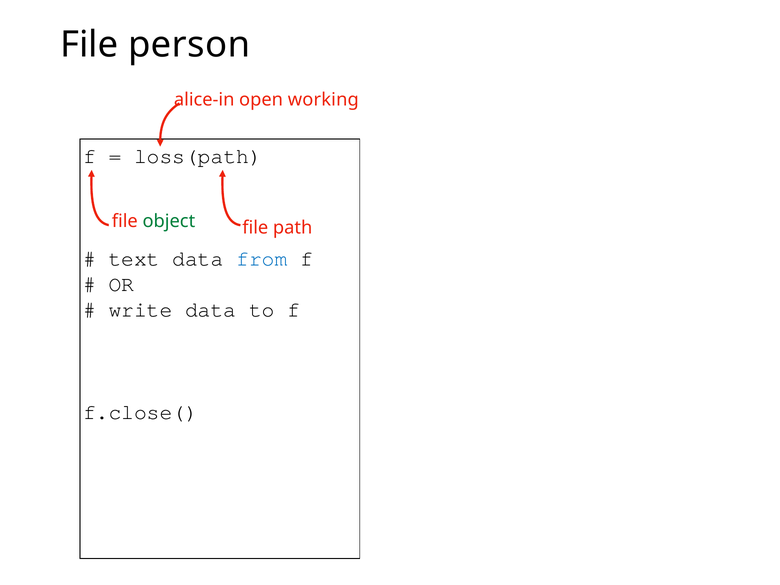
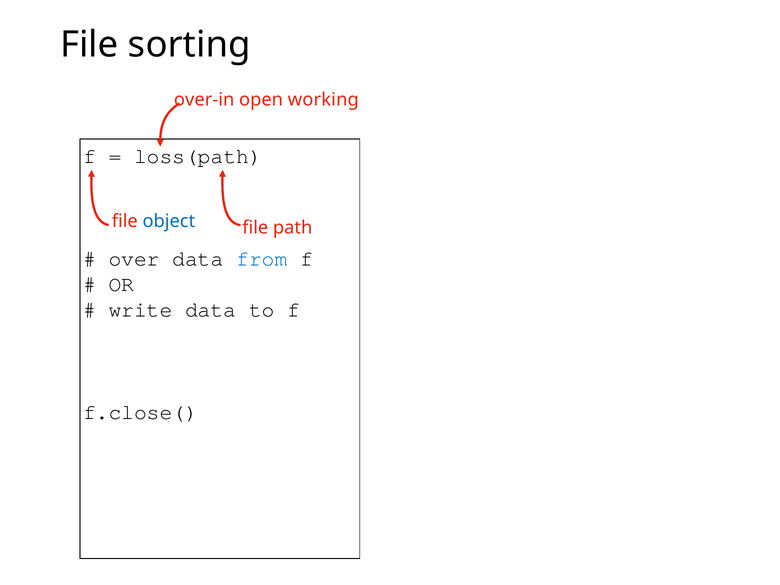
person: person -> sorting (189, 45)
alice-in: alice-in -> over-in (204, 100)
object colour: green -> blue (169, 221)
text: text -> over (134, 259)
